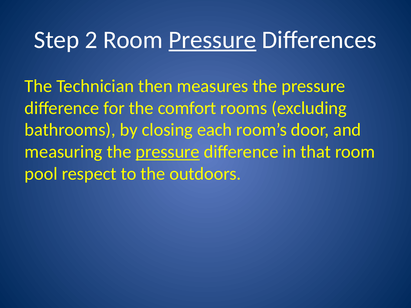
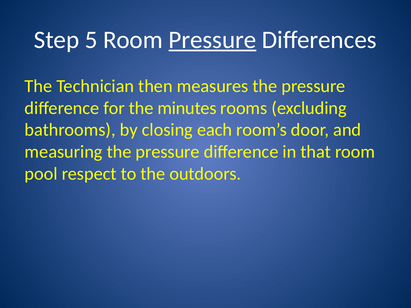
2: 2 -> 5 (91, 40)
comfort: comfort -> minutes (187, 108)
pressure underline: present -> none (168, 152)
